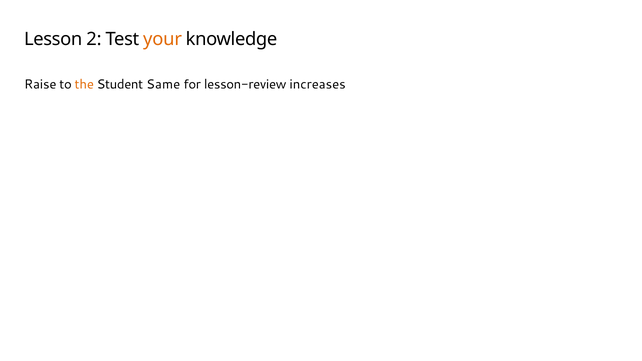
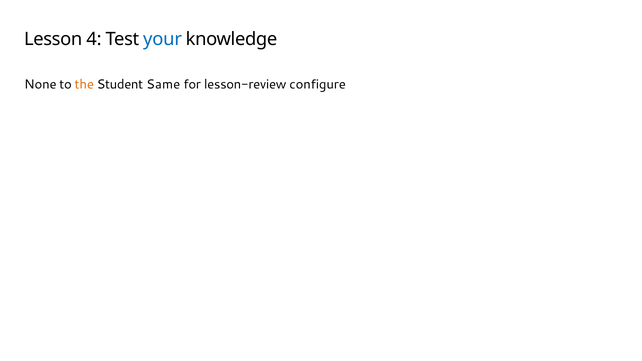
2: 2 -> 4 (94, 39)
your colour: orange -> blue (163, 39)
Raise: Raise -> None (40, 84)
increases: increases -> configure (318, 84)
